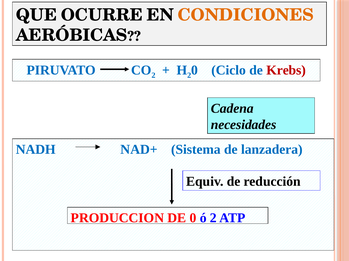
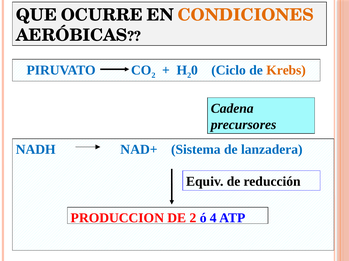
Krebs colour: red -> orange (286, 70)
necesidades: necesidades -> precursores (244, 125)
DE 0: 0 -> 2 (193, 219)
ó 2: 2 -> 4 (213, 219)
